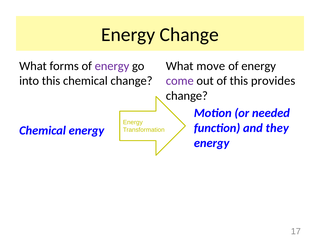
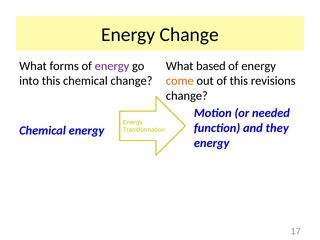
move: move -> based (211, 66)
come colour: purple -> orange (180, 81)
provides: provides -> revisions (273, 81)
